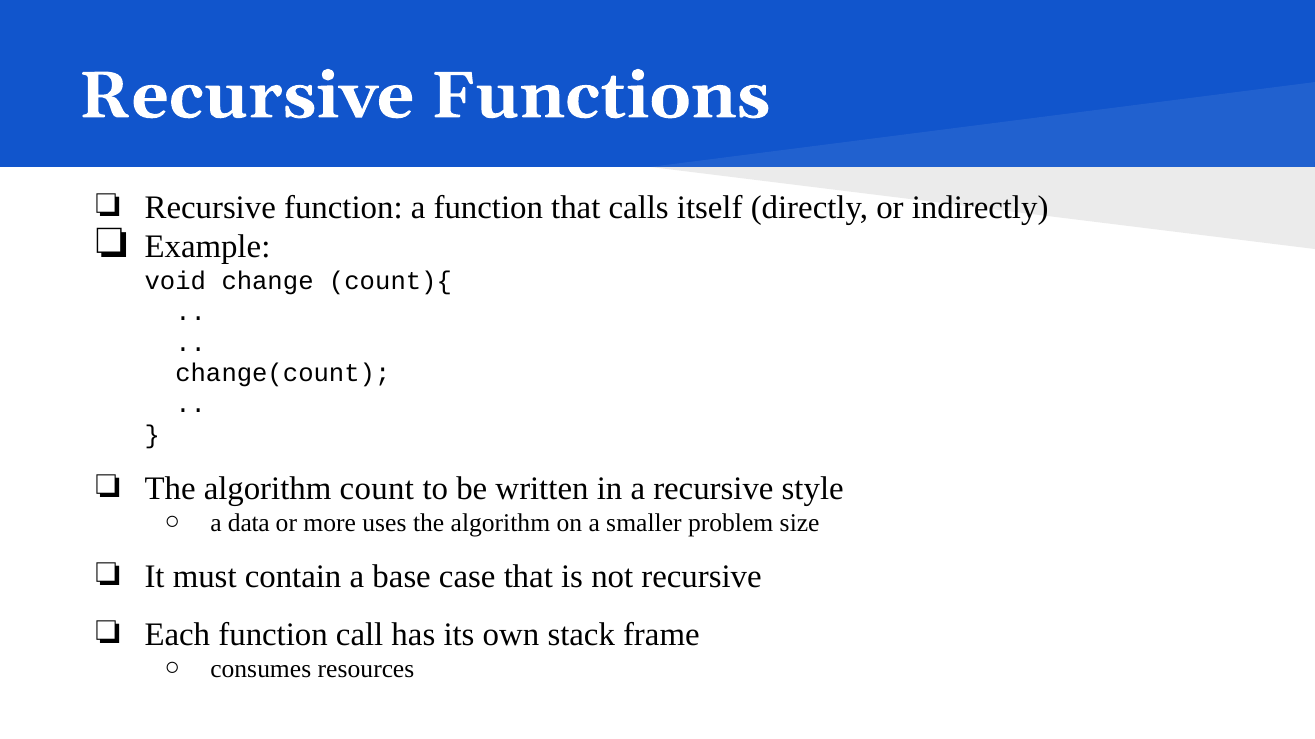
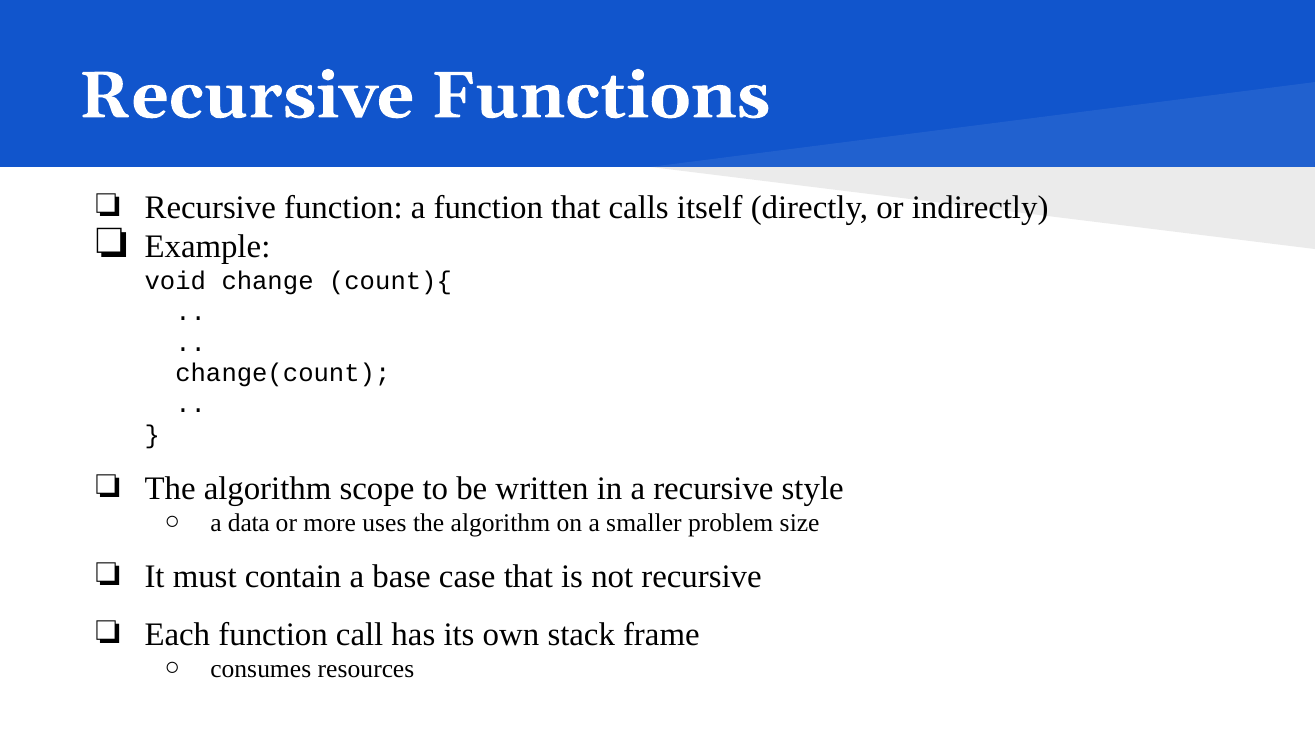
count: count -> scope (377, 489)
